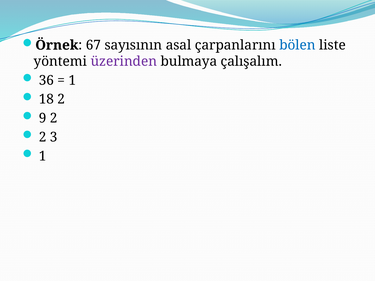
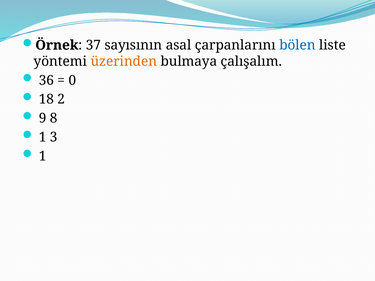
67: 67 -> 37 (93, 45)
üzerinden colour: purple -> orange (124, 61)
1: 1 -> 0 (72, 80)
9 2: 2 -> 8 (54, 118)
2: 2 -> 1 (43, 137)
